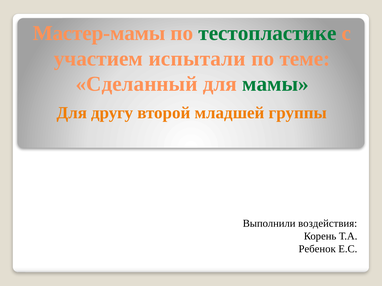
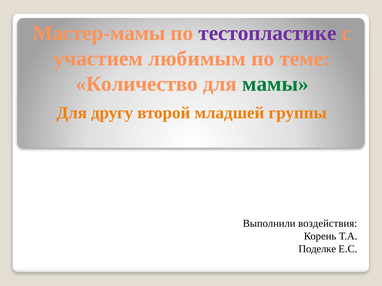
тестопластике colour: green -> purple (267, 33)
испытали: испытали -> любимым (197, 59)
Сделанный: Сделанный -> Количество (137, 84)
Ребенок: Ребенок -> Поделке (317, 249)
